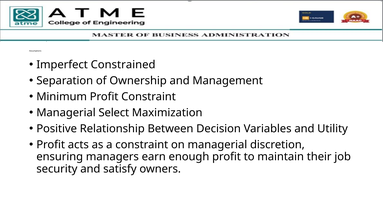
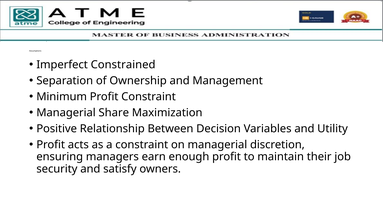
Select: Select -> Share (114, 113)
